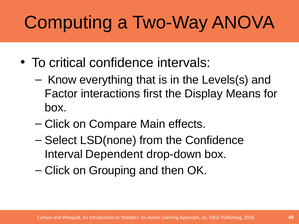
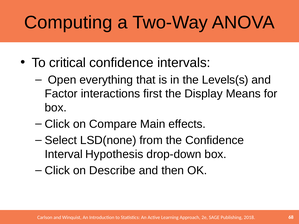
Know: Know -> Open (62, 80)
Dependent: Dependent -> Hypothesis (114, 154)
Grouping: Grouping -> Describe (112, 171)
